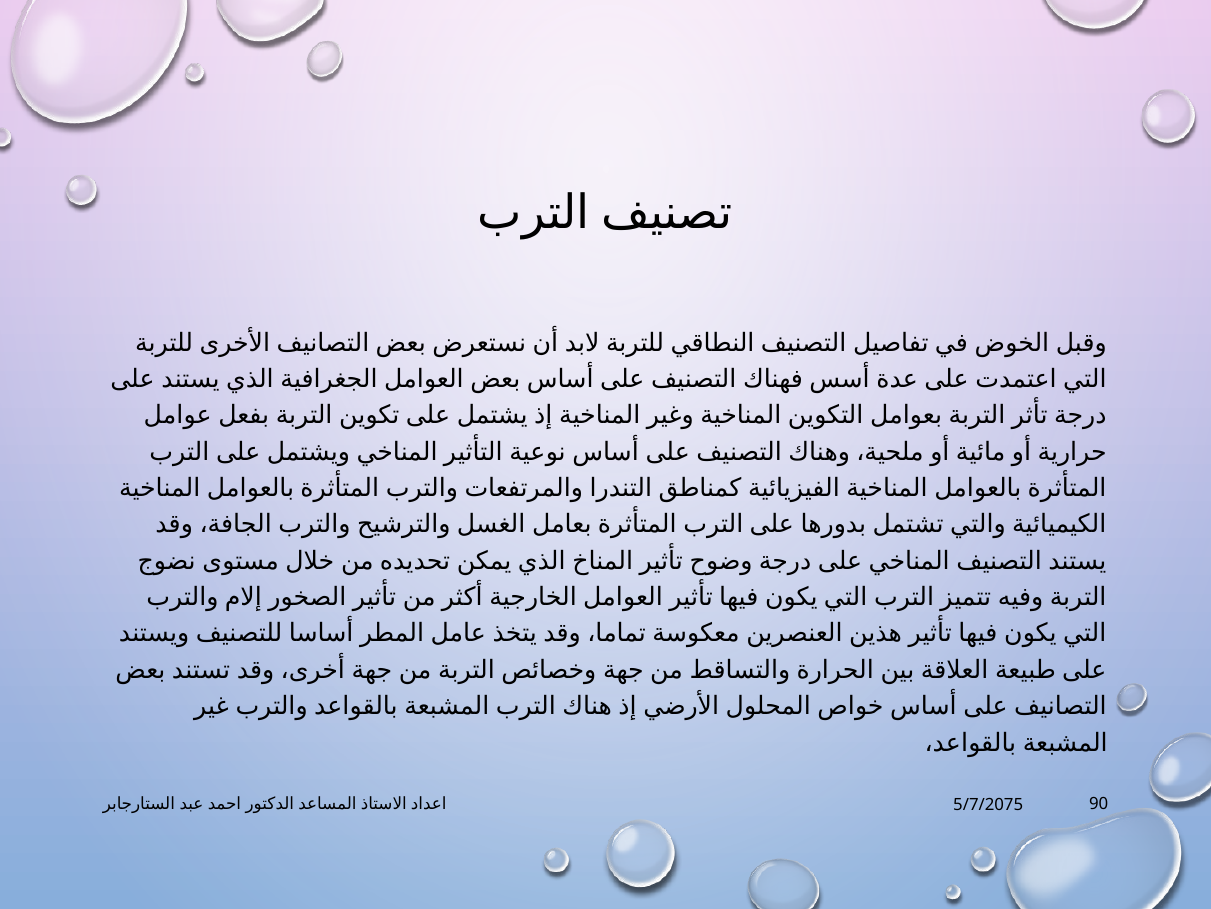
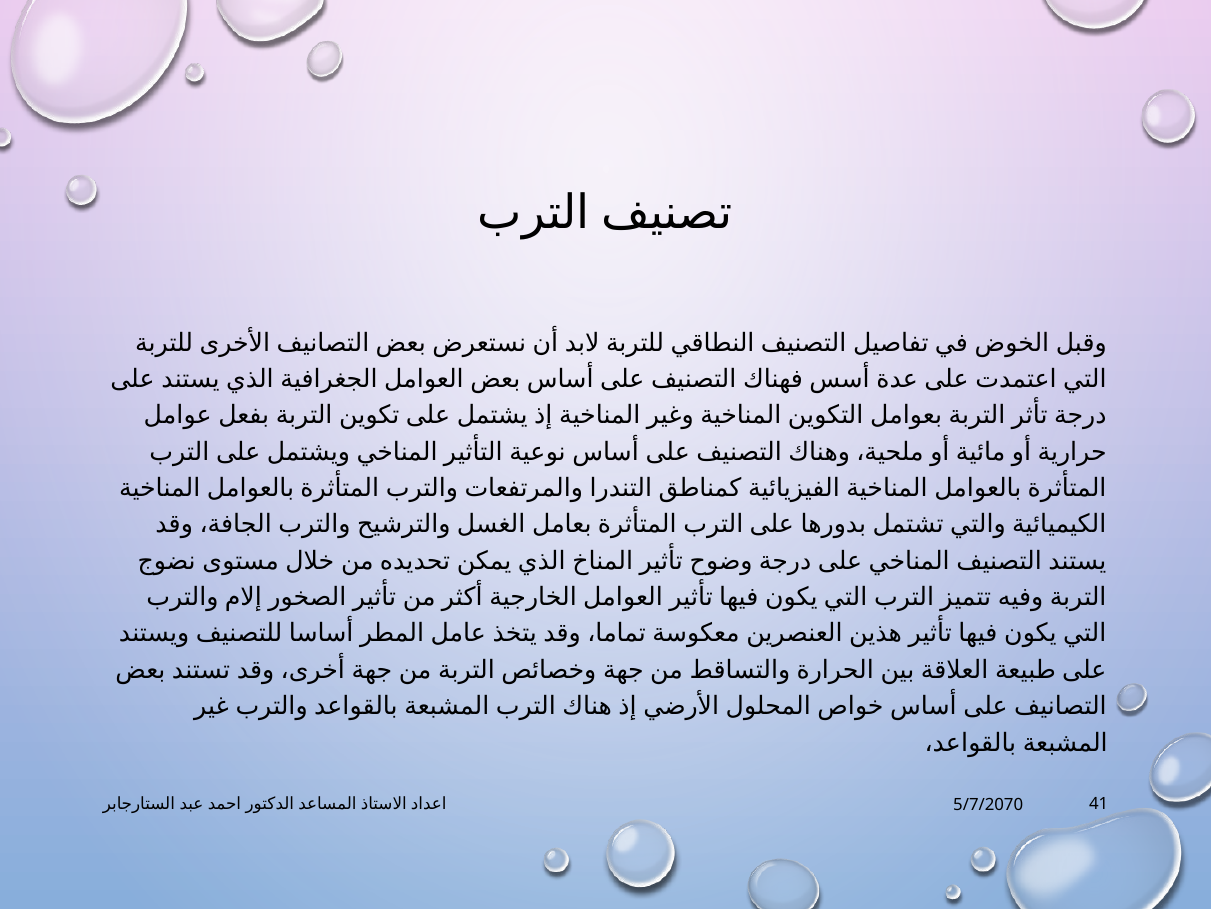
90: 90 -> 41 (1099, 803)
5/7/2075: 5/7/2075 -> 5/7/2070 (988, 804)
